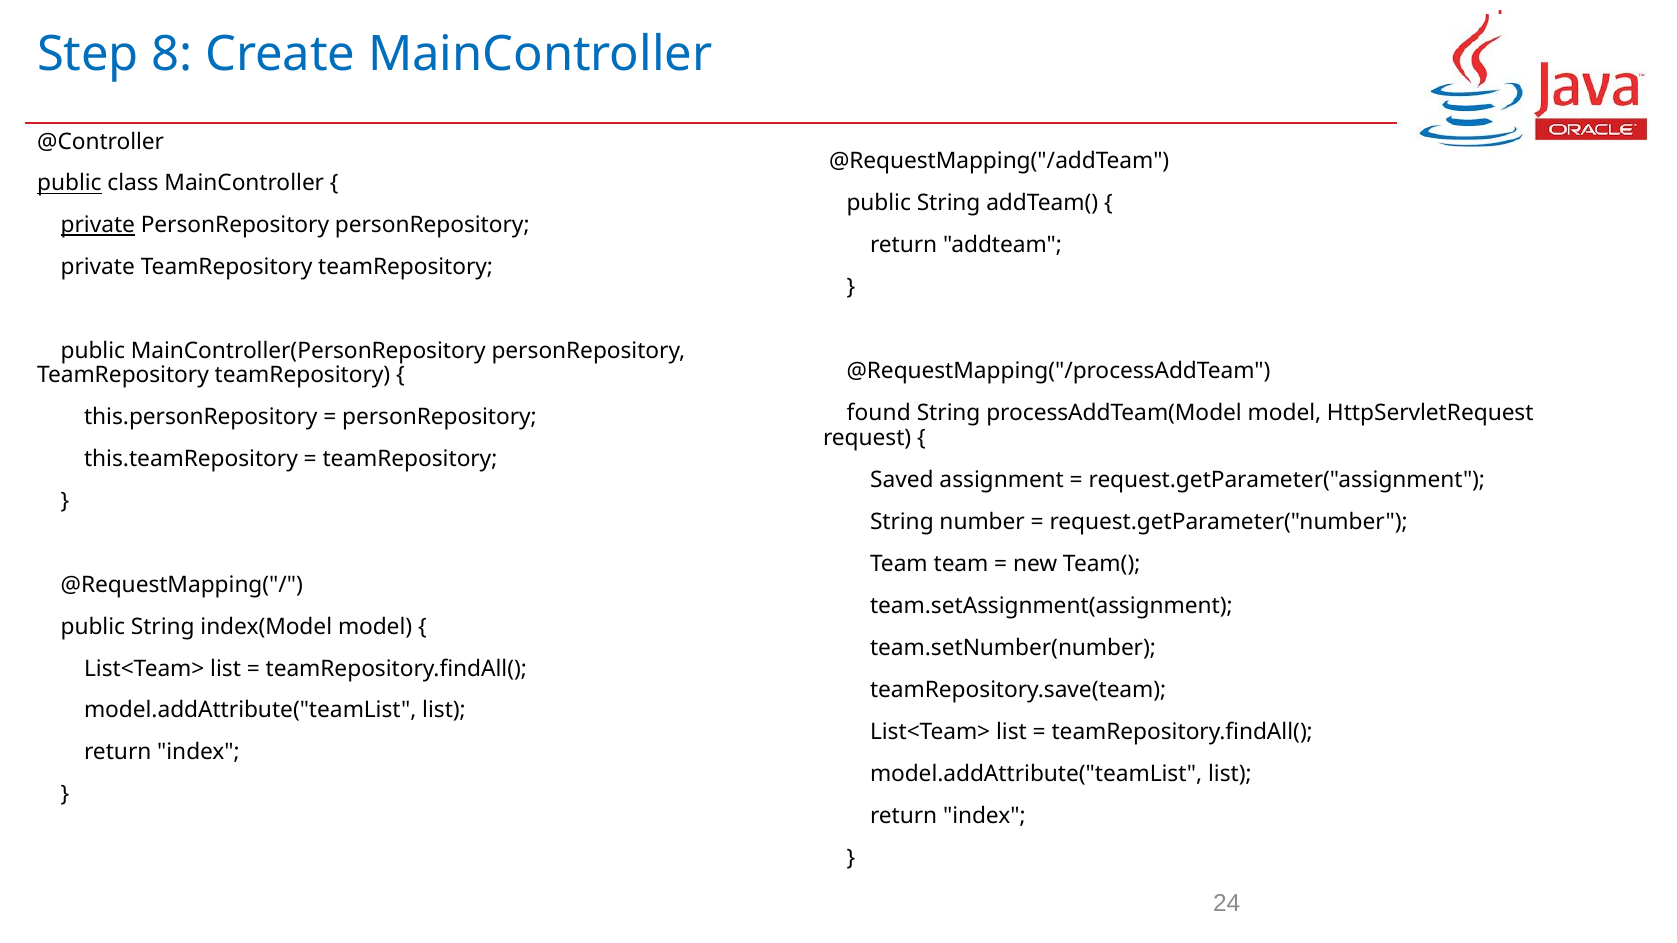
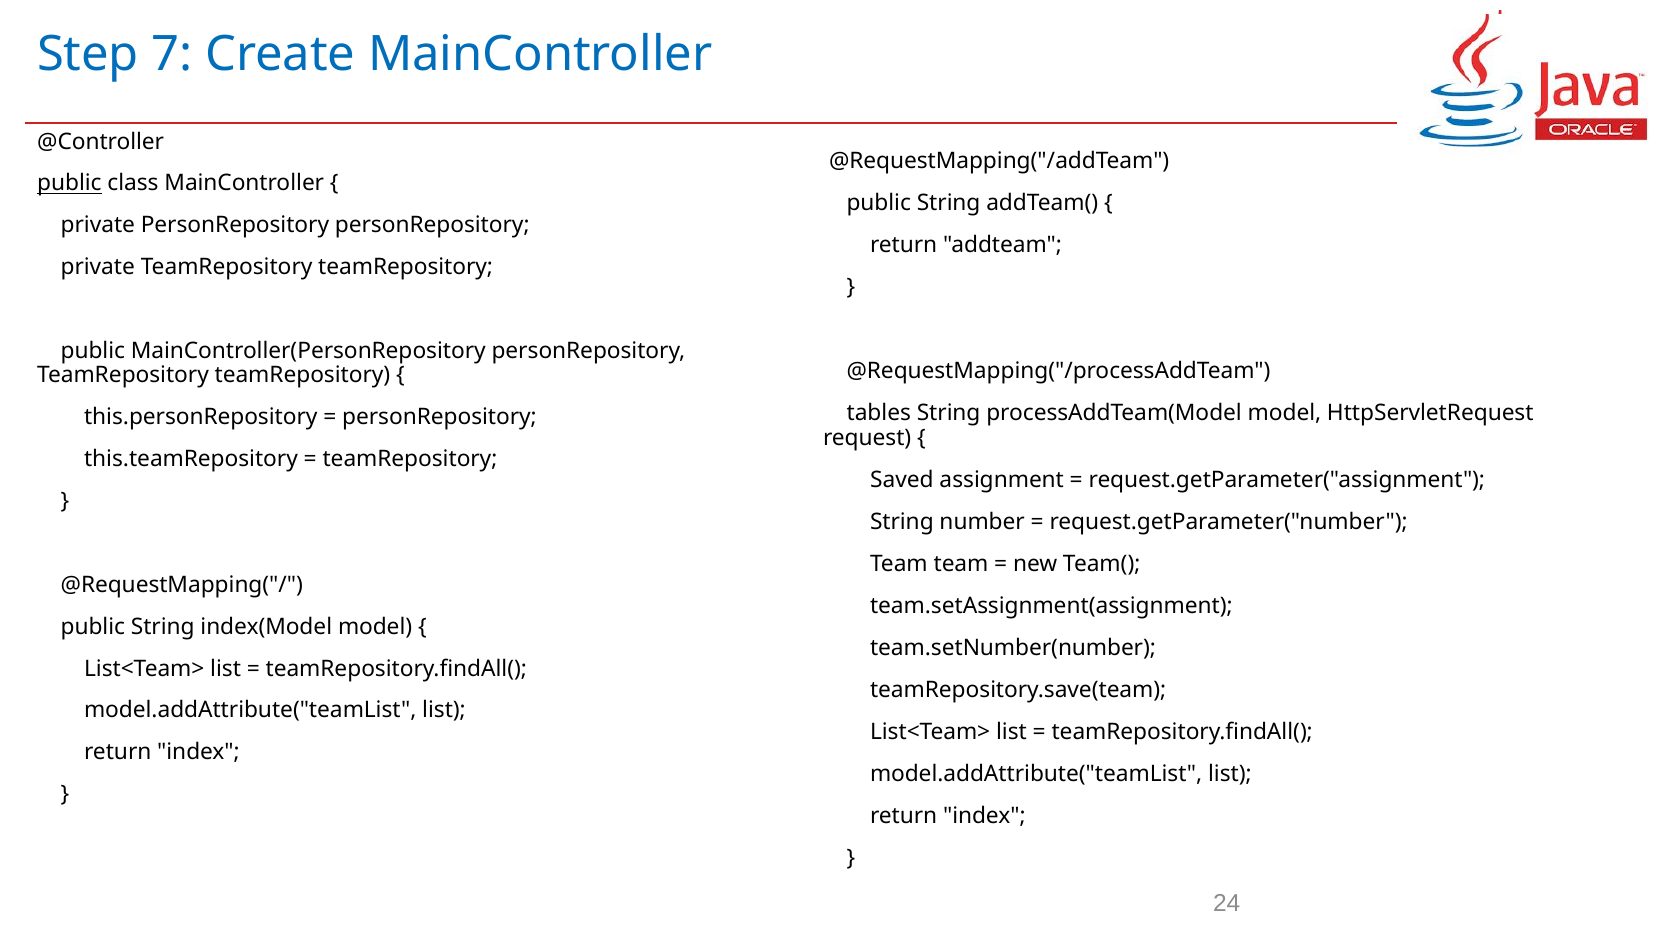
8: 8 -> 7 (172, 54)
private underline: present -> none (98, 225)
found: found -> tables (879, 414)
